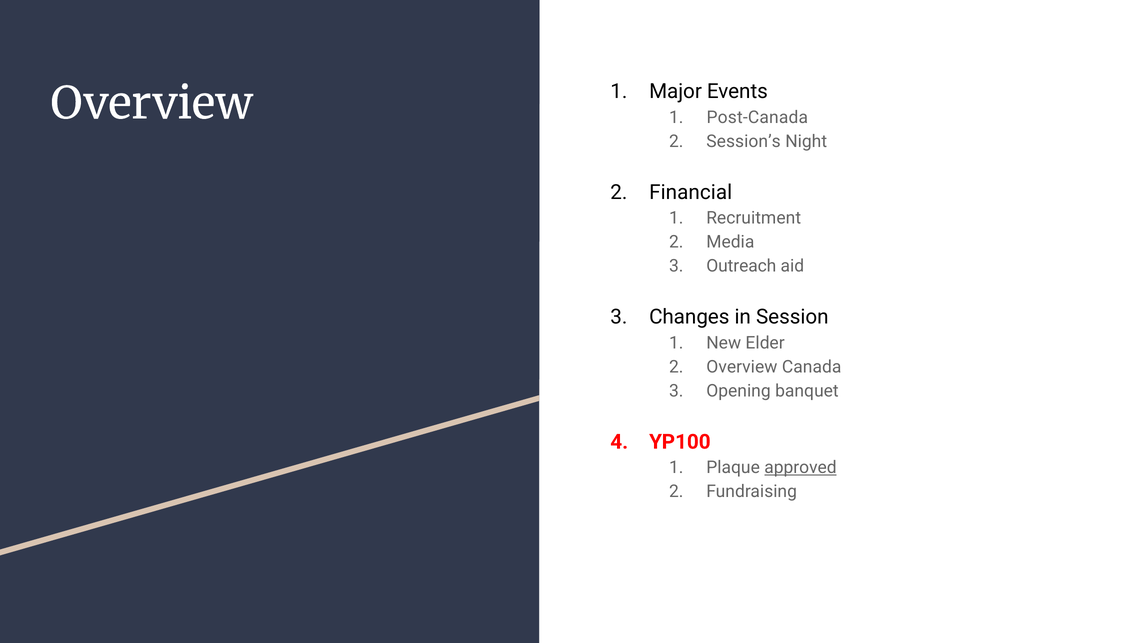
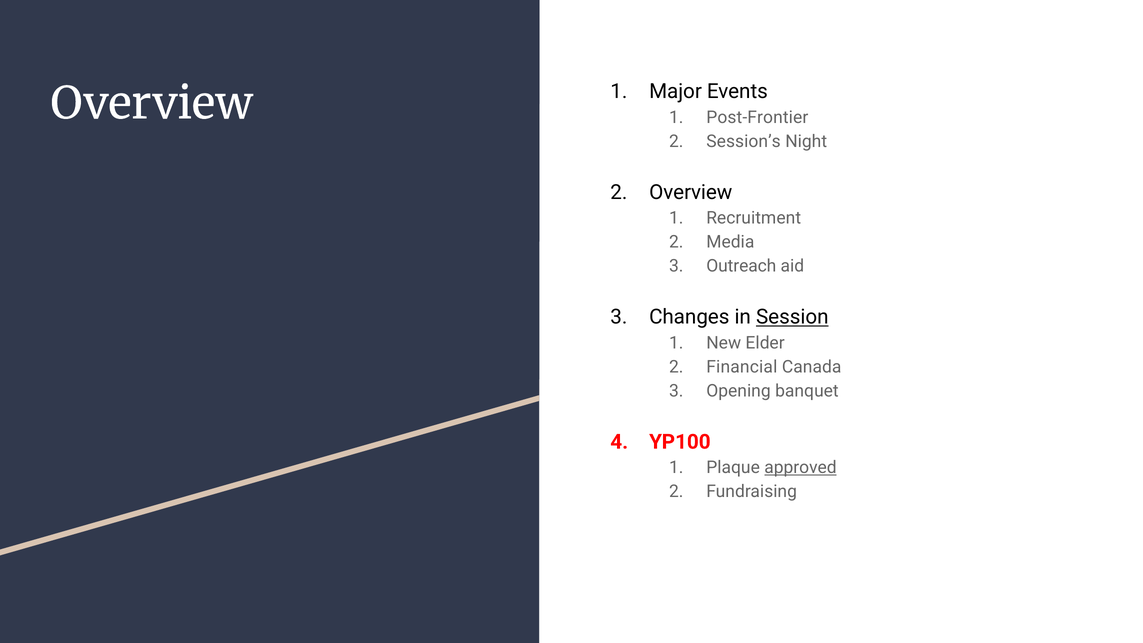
Post-Canada: Post-Canada -> Post-Frontier (757, 117)
Financial: Financial -> Overview (691, 192)
Session underline: none -> present (792, 317)
Overview: Overview -> Financial (742, 367)
